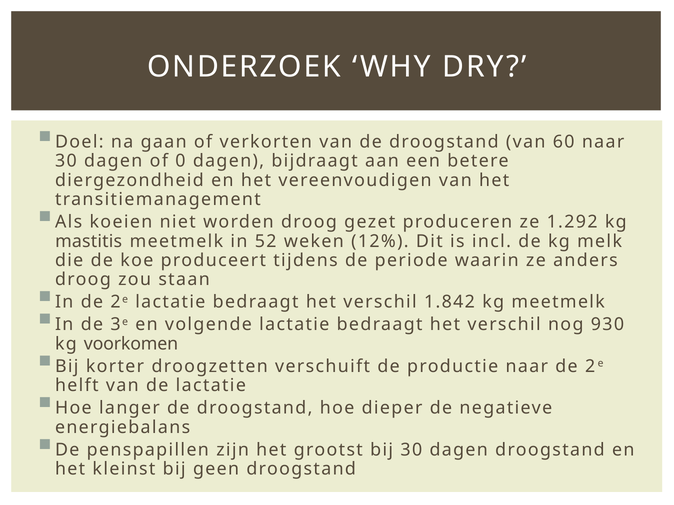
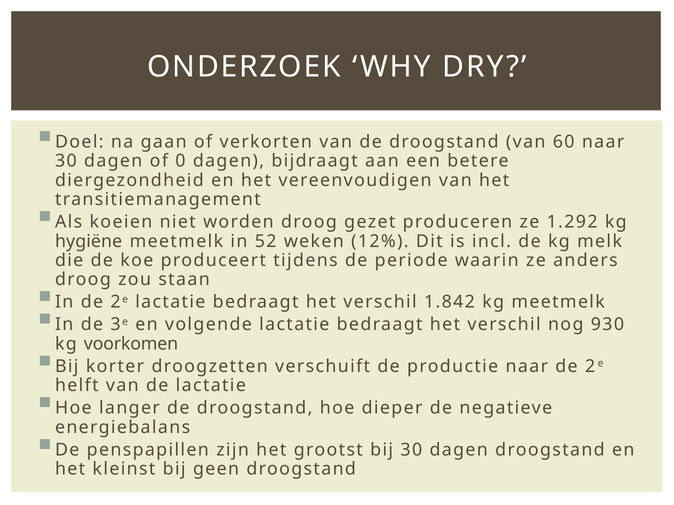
mastitis: mastitis -> hygiëne (89, 241)
